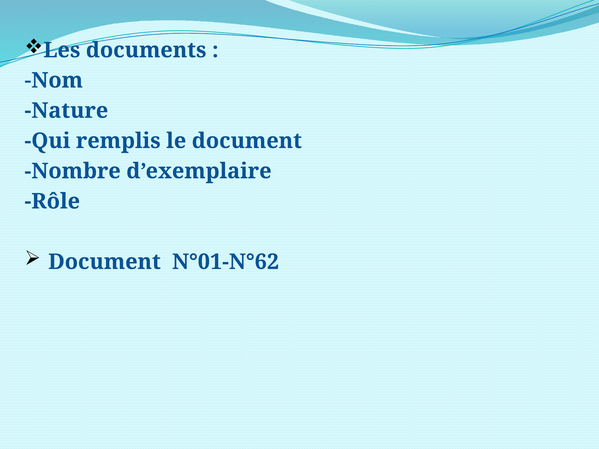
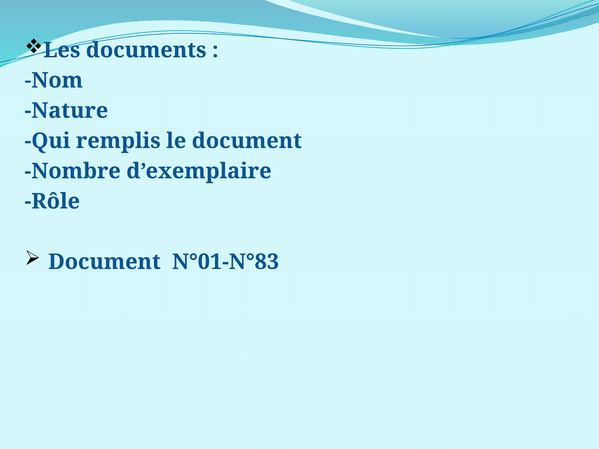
N°01-N°62: N°01-N°62 -> N°01-N°83 (226, 262)
